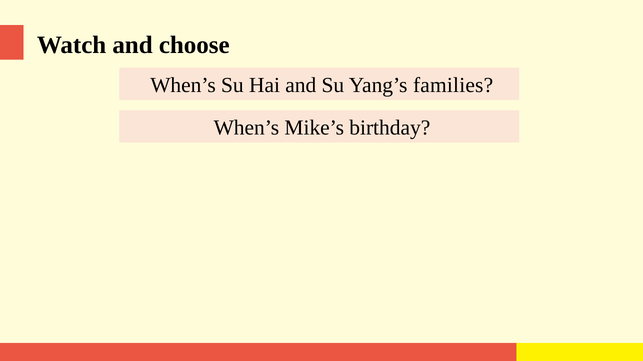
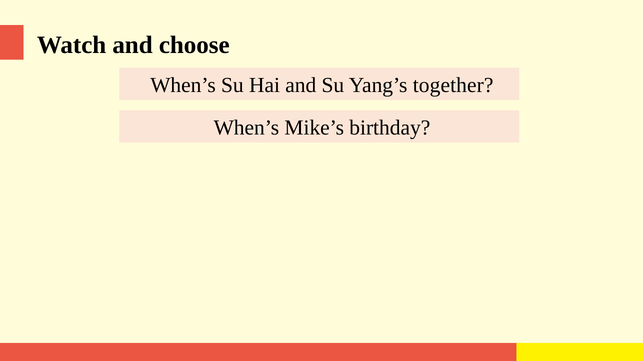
families: families -> together (453, 86)
